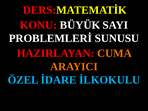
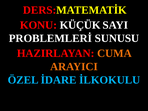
BÜYÜK: BÜYÜK -> KÜÇÜK (80, 25)
